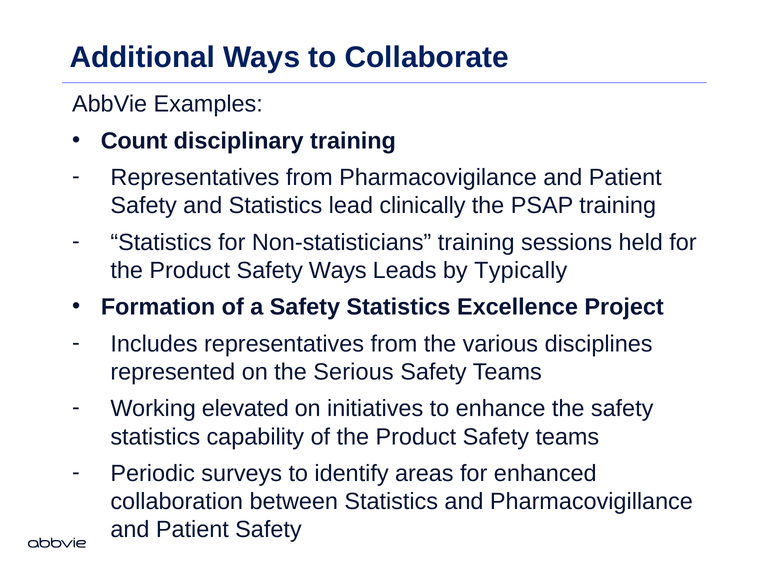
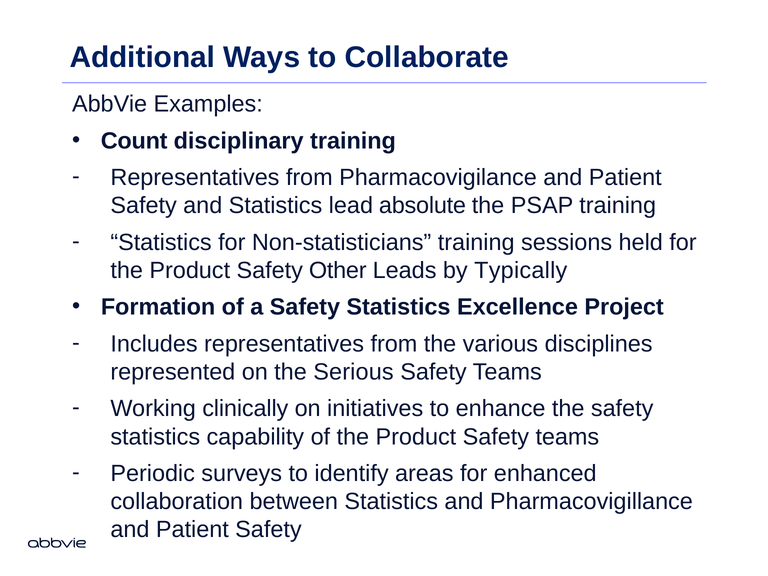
clinically: clinically -> absolute (423, 206)
Safety Ways: Ways -> Other (338, 270)
elevated: elevated -> clinically (245, 409)
